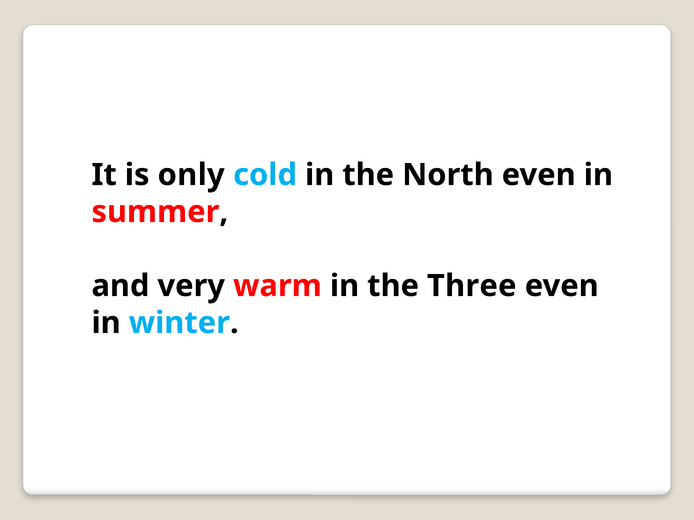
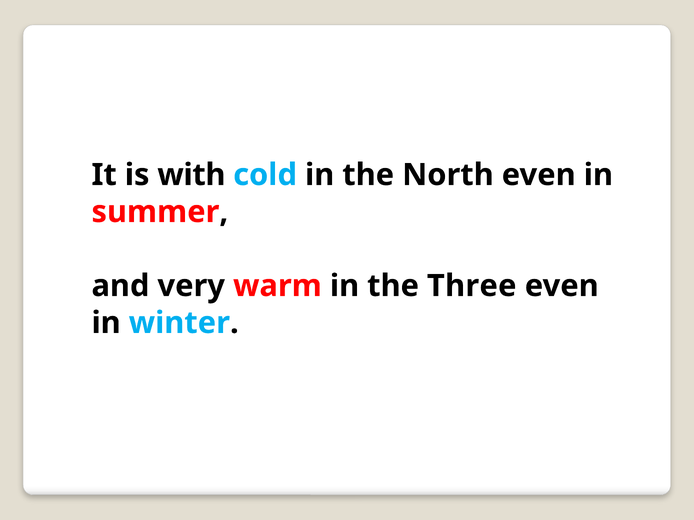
only: only -> with (191, 175)
